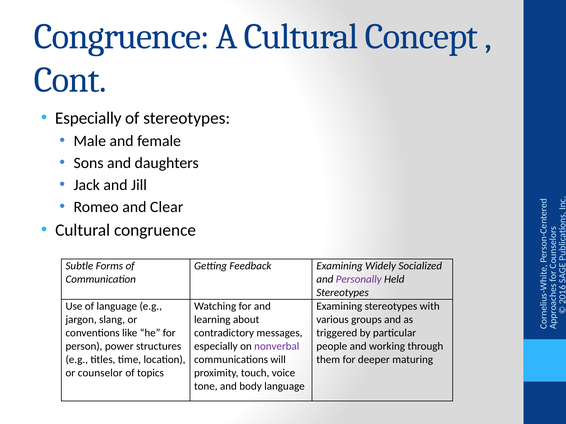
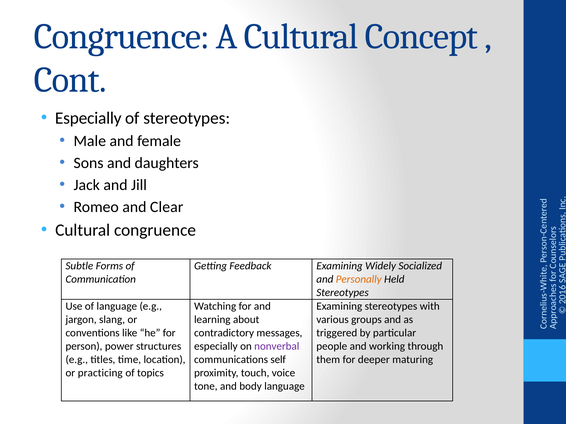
Personally colour: purple -> orange (359, 280)
will: will -> self (278, 360)
counselor: counselor -> practicing (100, 373)
